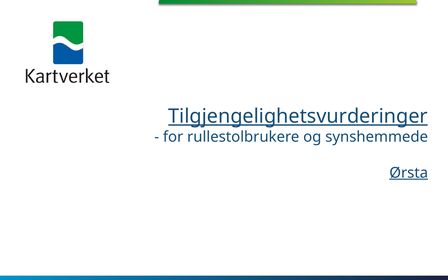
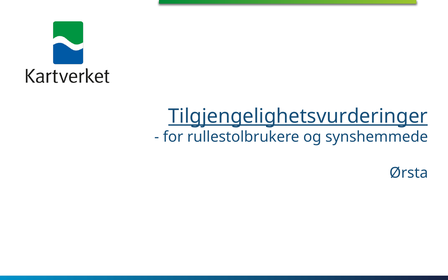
Ørsta underline: present -> none (409, 173)
